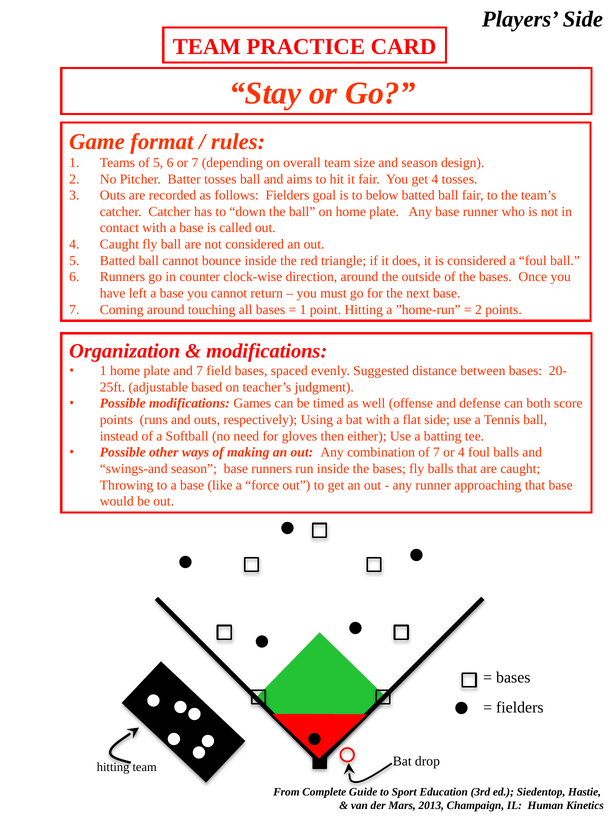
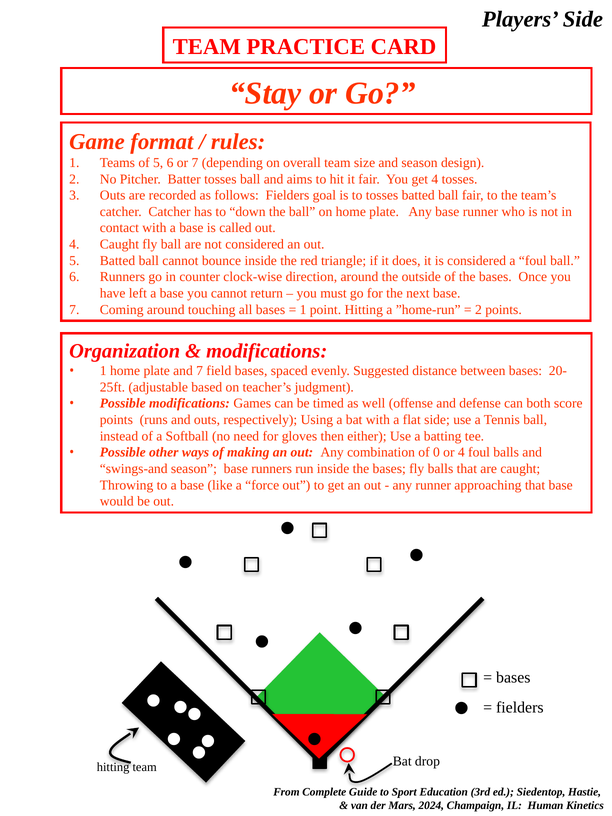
to below: below -> tosses (382, 195)
of 7: 7 -> 0 (436, 452)
2013: 2013 -> 2024 (431, 806)
